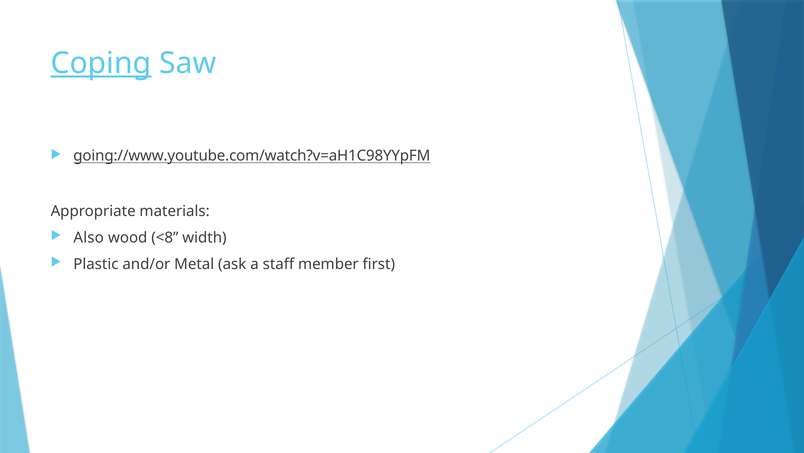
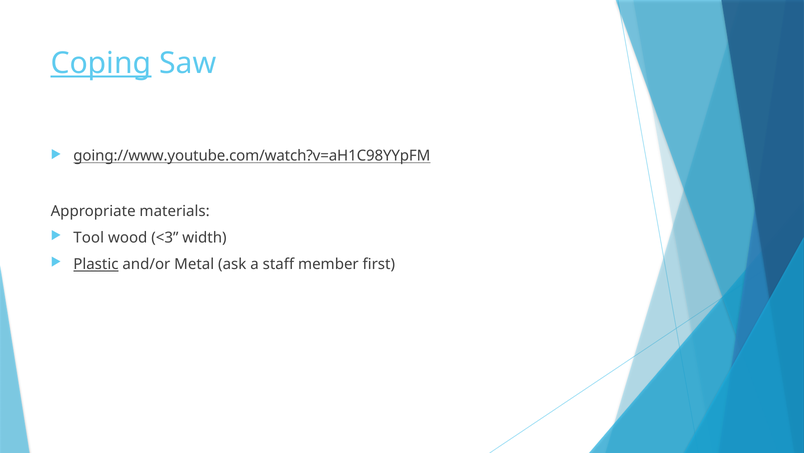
Also: Also -> Tool (89, 237)
<8: <8 -> <3 (165, 237)
Plastic underline: none -> present (96, 264)
